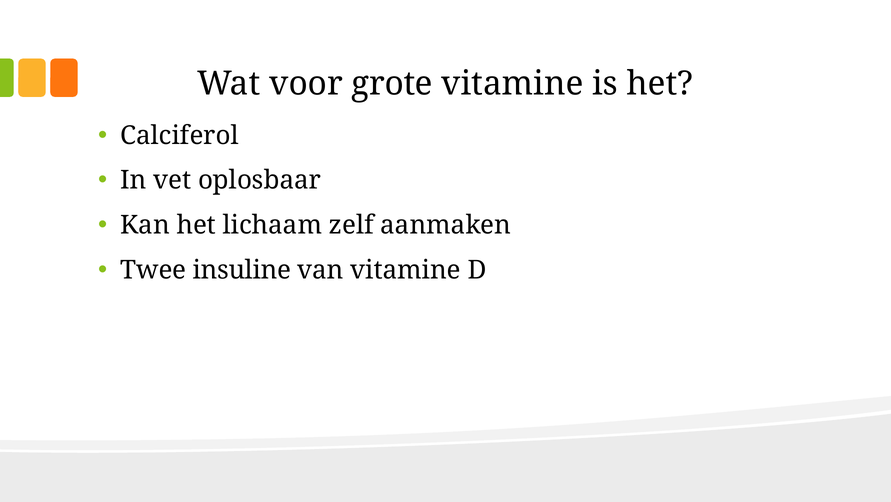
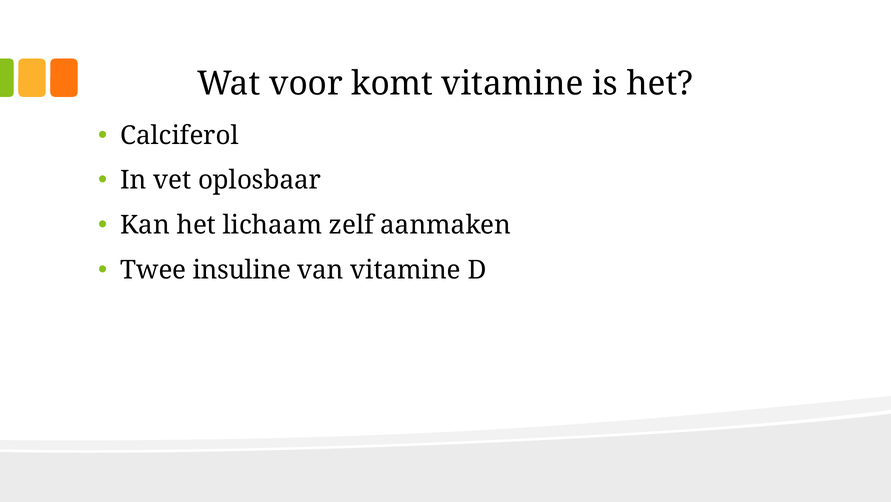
grote: grote -> komt (392, 84)
